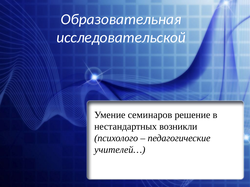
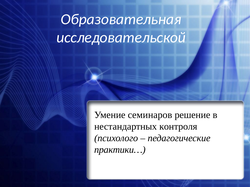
возникли: возникли -> контроля (178, 127)
учителей…: учителей… -> практики… (120, 150)
